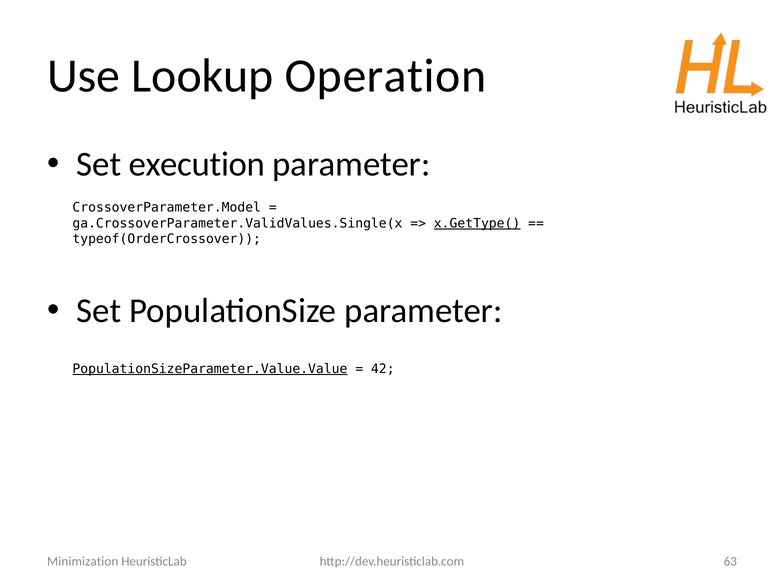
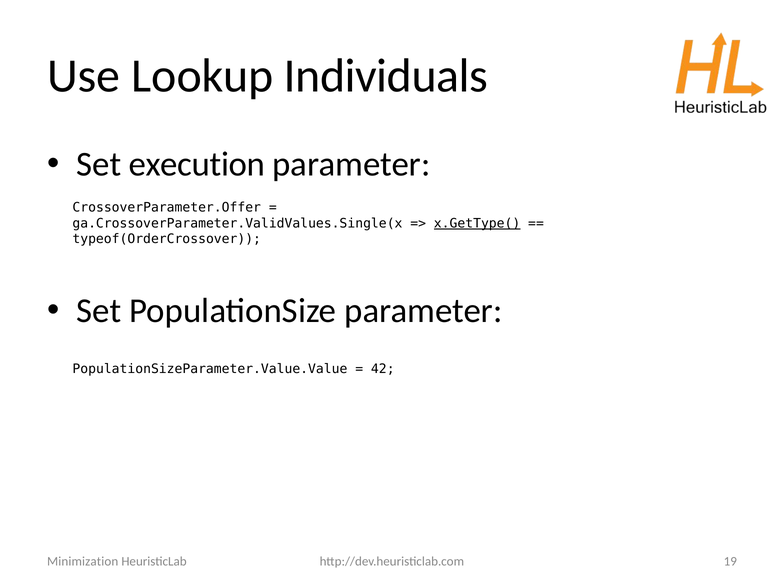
Operation: Operation -> Individuals (386, 76)
CrossoverParameter.Model: CrossoverParameter.Model -> CrossoverParameter.Offer (167, 208)
PopulationSizeParameter.Value.Value underline: present -> none (210, 369)
63: 63 -> 19 (730, 561)
